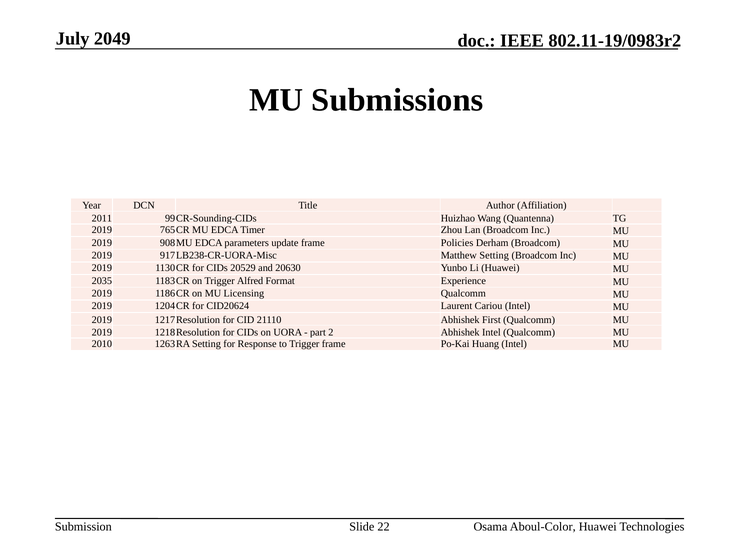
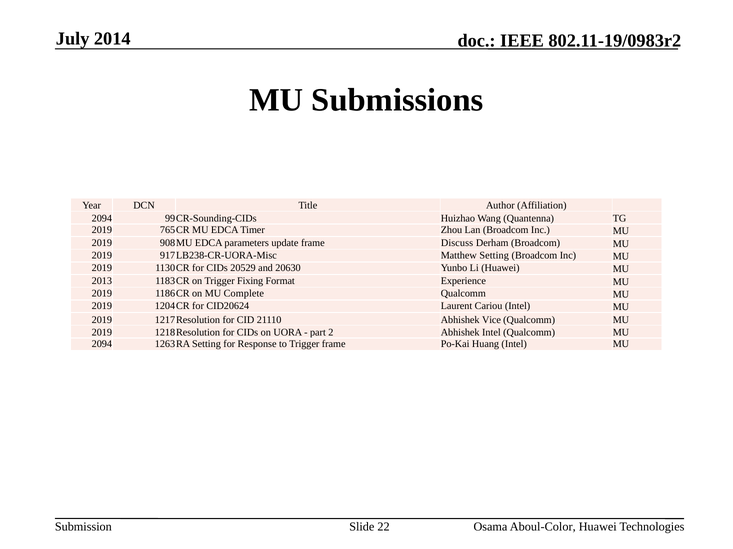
2049: 2049 -> 2014 (112, 39)
2011: 2011 -> 2094 (102, 219)
Policies: Policies -> Discuss (457, 243)
2035: 2035 -> 2013 (102, 281)
Alfred: Alfred -> Fixing (250, 281)
Licensing: Licensing -> Complete (244, 294)
First: First -> Vice (491, 320)
2010: 2010 -> 2094 (102, 345)
